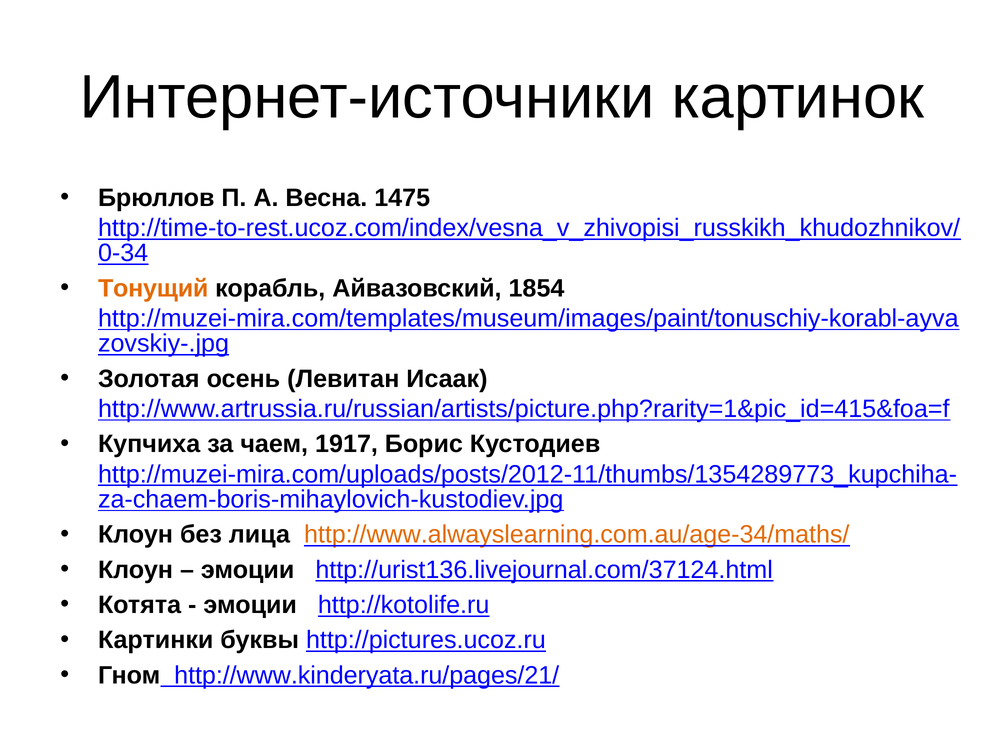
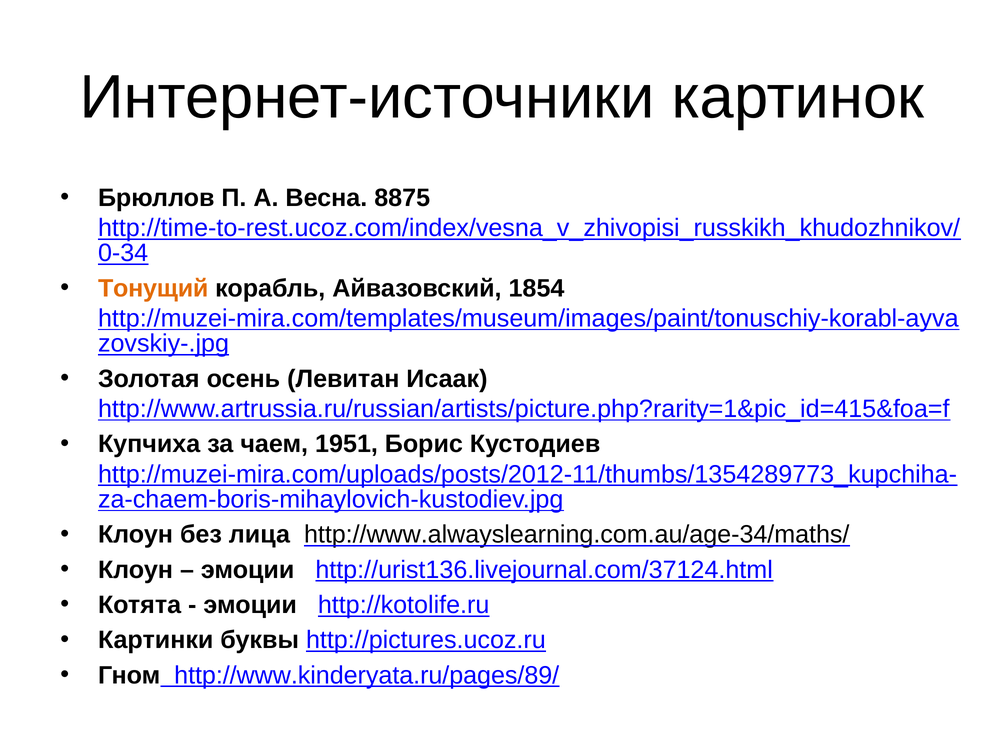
1475: 1475 -> 8875 (402, 198)
1917: 1917 -> 1951 (347, 444)
http://www.alwayslearning.com.au/age-34/maths/ colour: orange -> black (577, 534)
http://www.kinderyata.ru/pages/21/: http://www.kinderyata.ru/pages/21/ -> http://www.kinderyata.ru/pages/89/ (367, 675)
